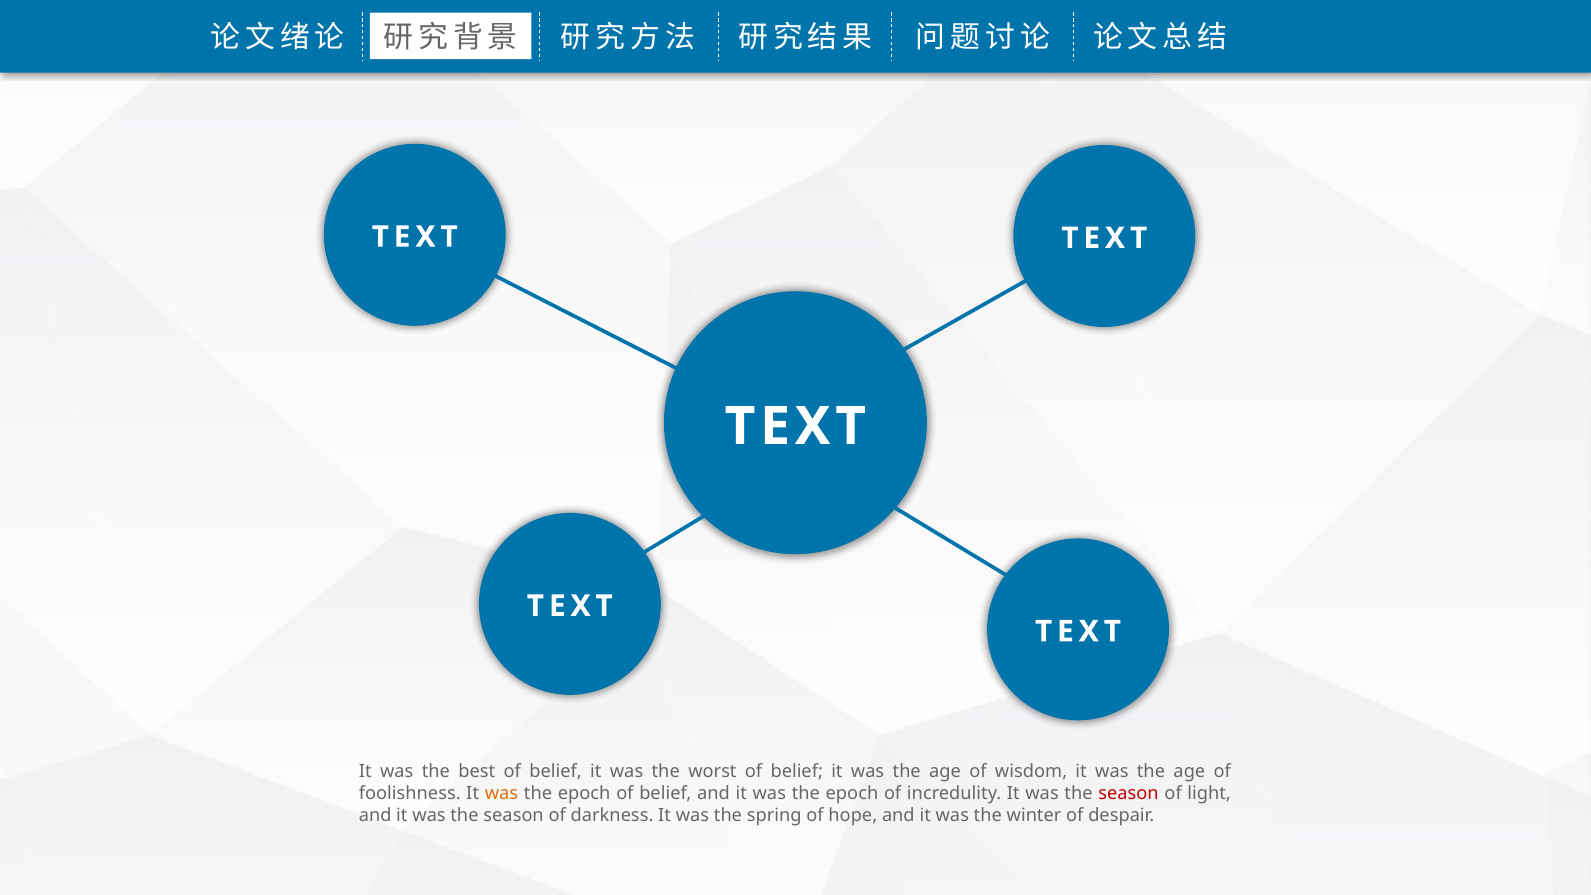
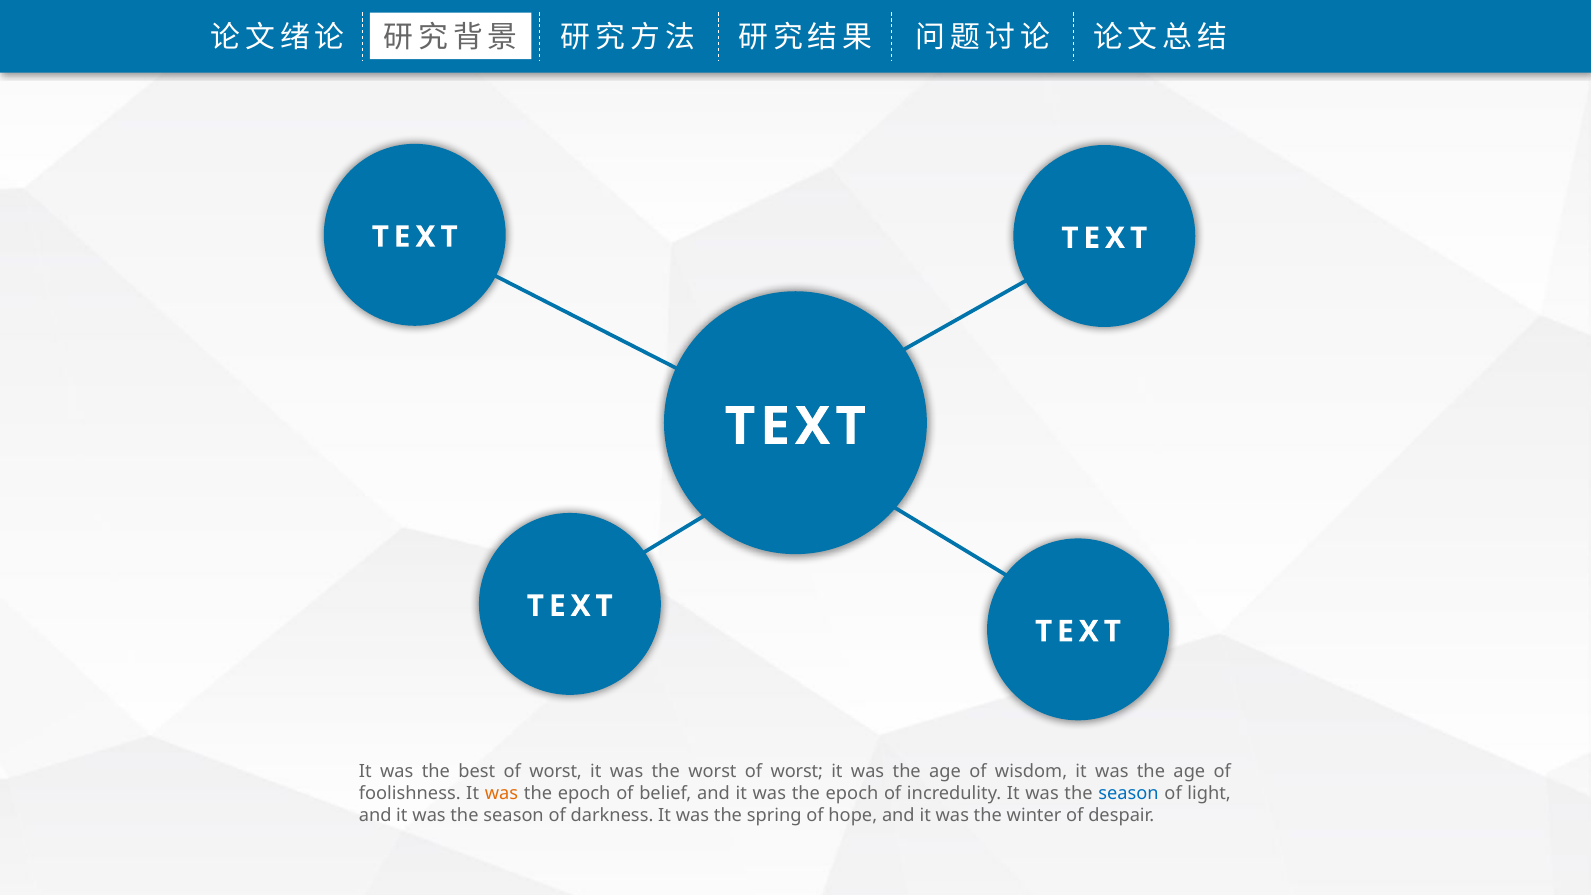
best of belief: belief -> worst (556, 772)
worst of belief: belief -> worst (797, 772)
season colour: red -> blue (1129, 794)
